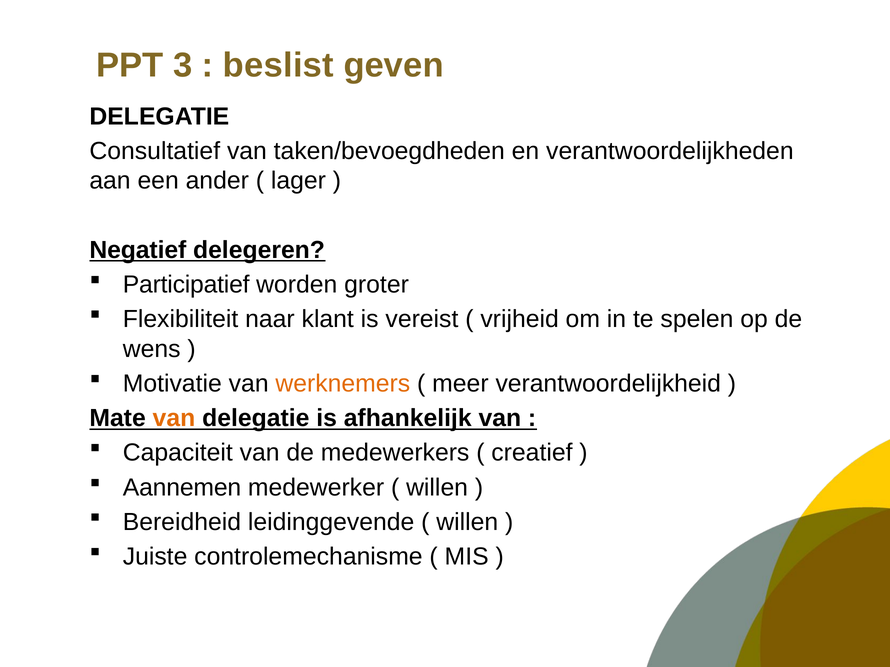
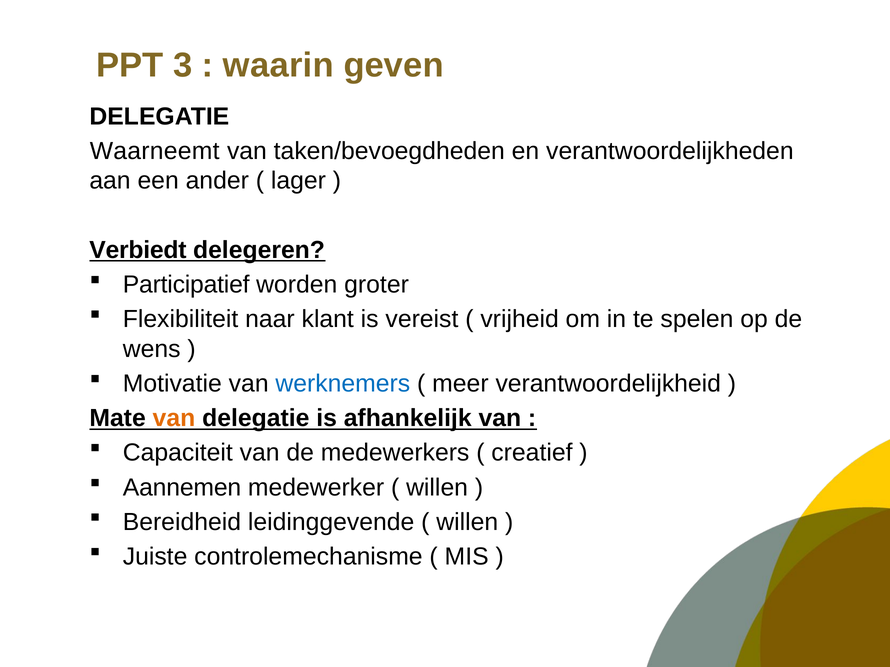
beslist: beslist -> waarin (278, 66)
Consultatief: Consultatief -> Waarneemt (155, 151)
Negatief: Negatief -> Verbiedt (138, 250)
werknemers colour: orange -> blue (343, 384)
